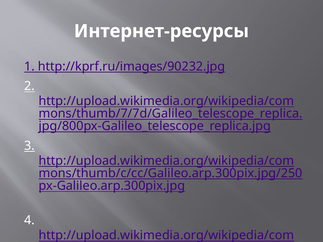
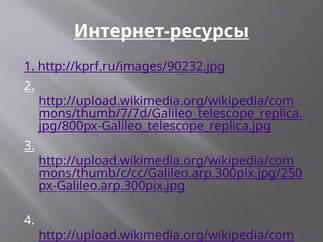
Интернет-ресурсы underline: none -> present (161, 31)
